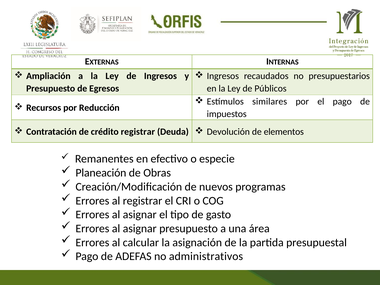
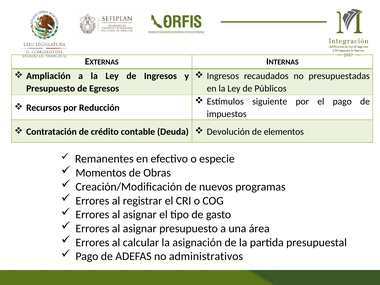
presupuestarios: presupuestarios -> presupuestadas (339, 76)
similares: similares -> siguiente (270, 102)
crédito registrar: registrar -> contable (138, 132)
Planeación: Planeación -> Momentos (101, 173)
